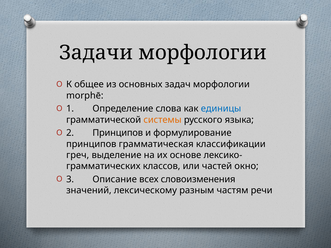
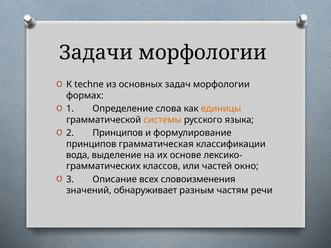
общее: общее -> techne (89, 85)
morphē: morphē -> формах (85, 96)
единицы colour: blue -> orange (221, 109)
греч: греч -> вода (78, 155)
лексическому: лексическому -> обнаруживает (145, 190)
